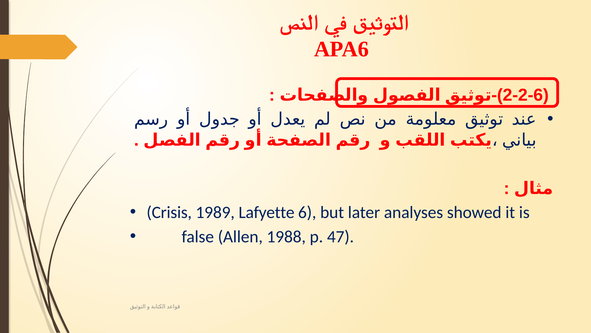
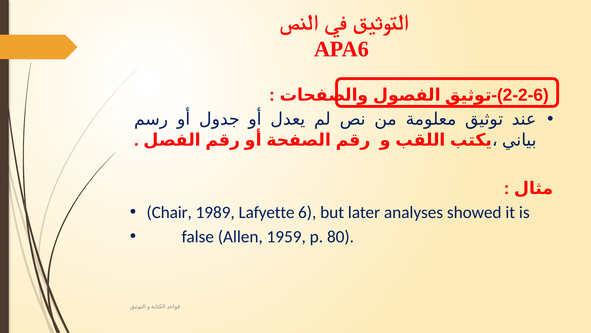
Crisis: Crisis -> Chair (169, 212)
1988: 1988 -> 1959 (286, 236)
47: 47 -> 80 (341, 236)
